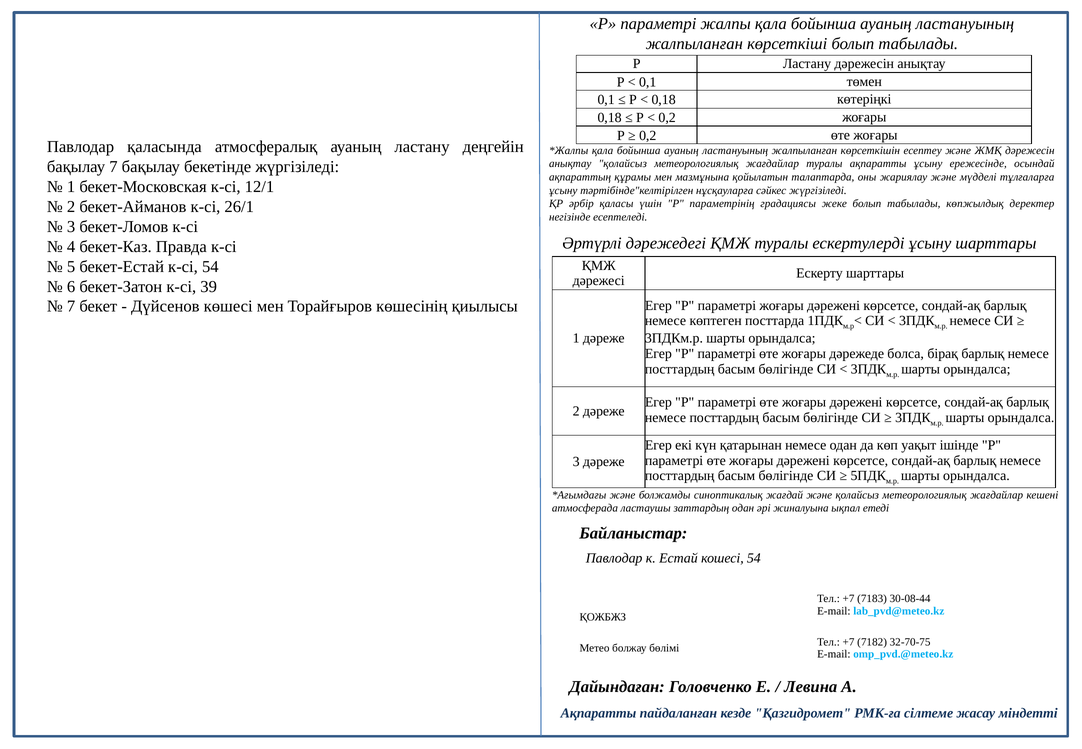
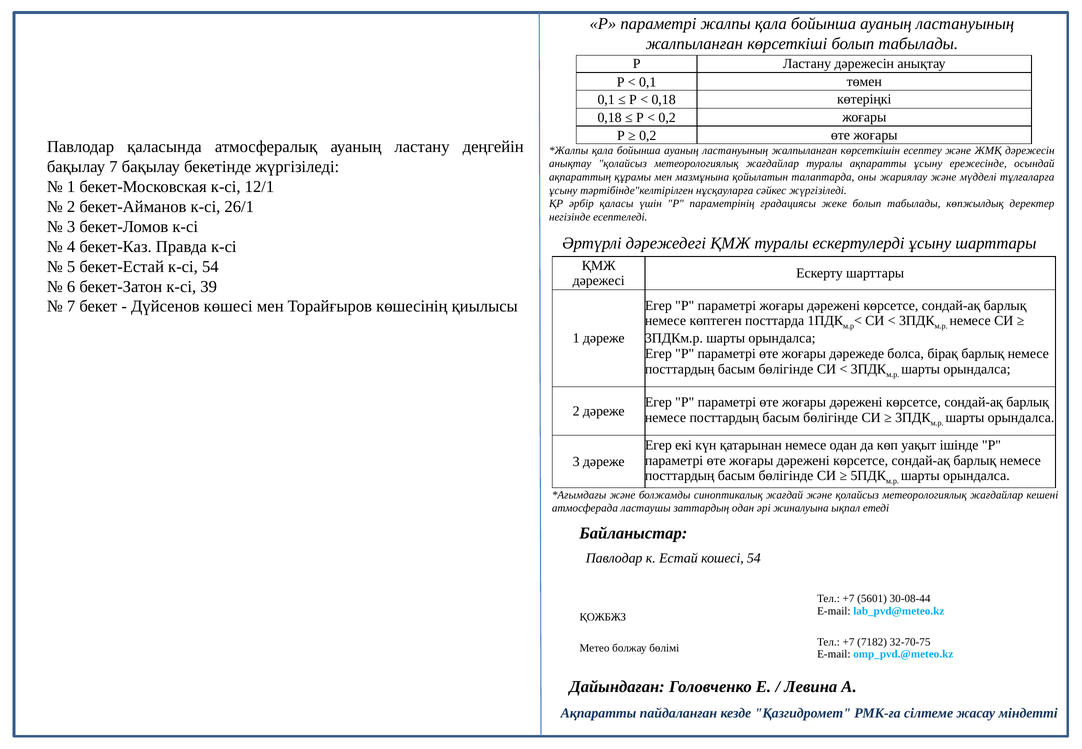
7183: 7183 -> 5601 (872, 599)
